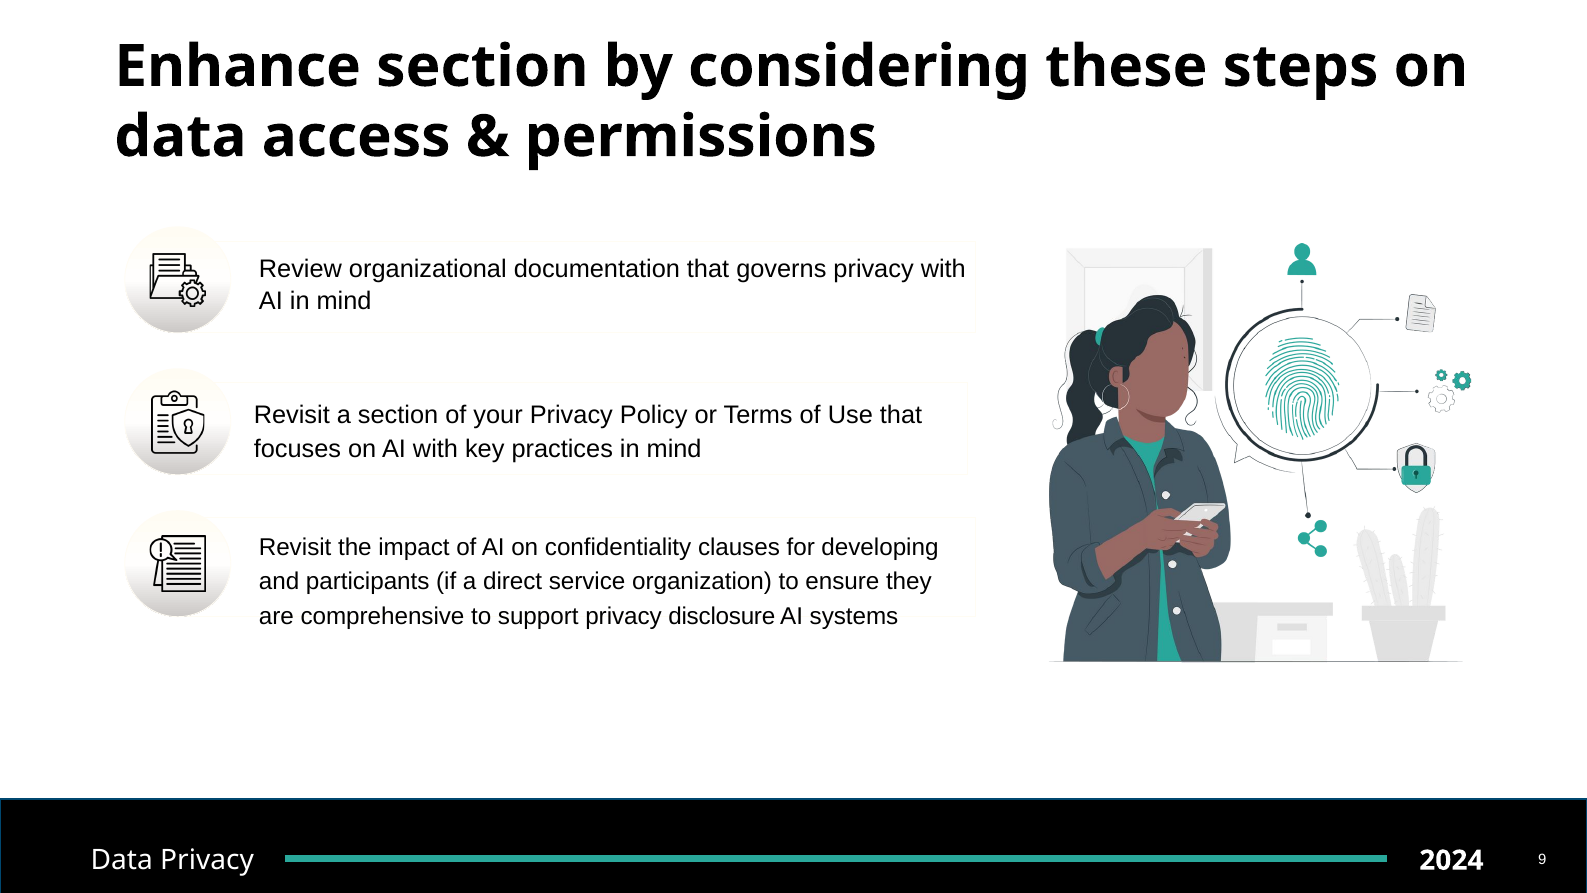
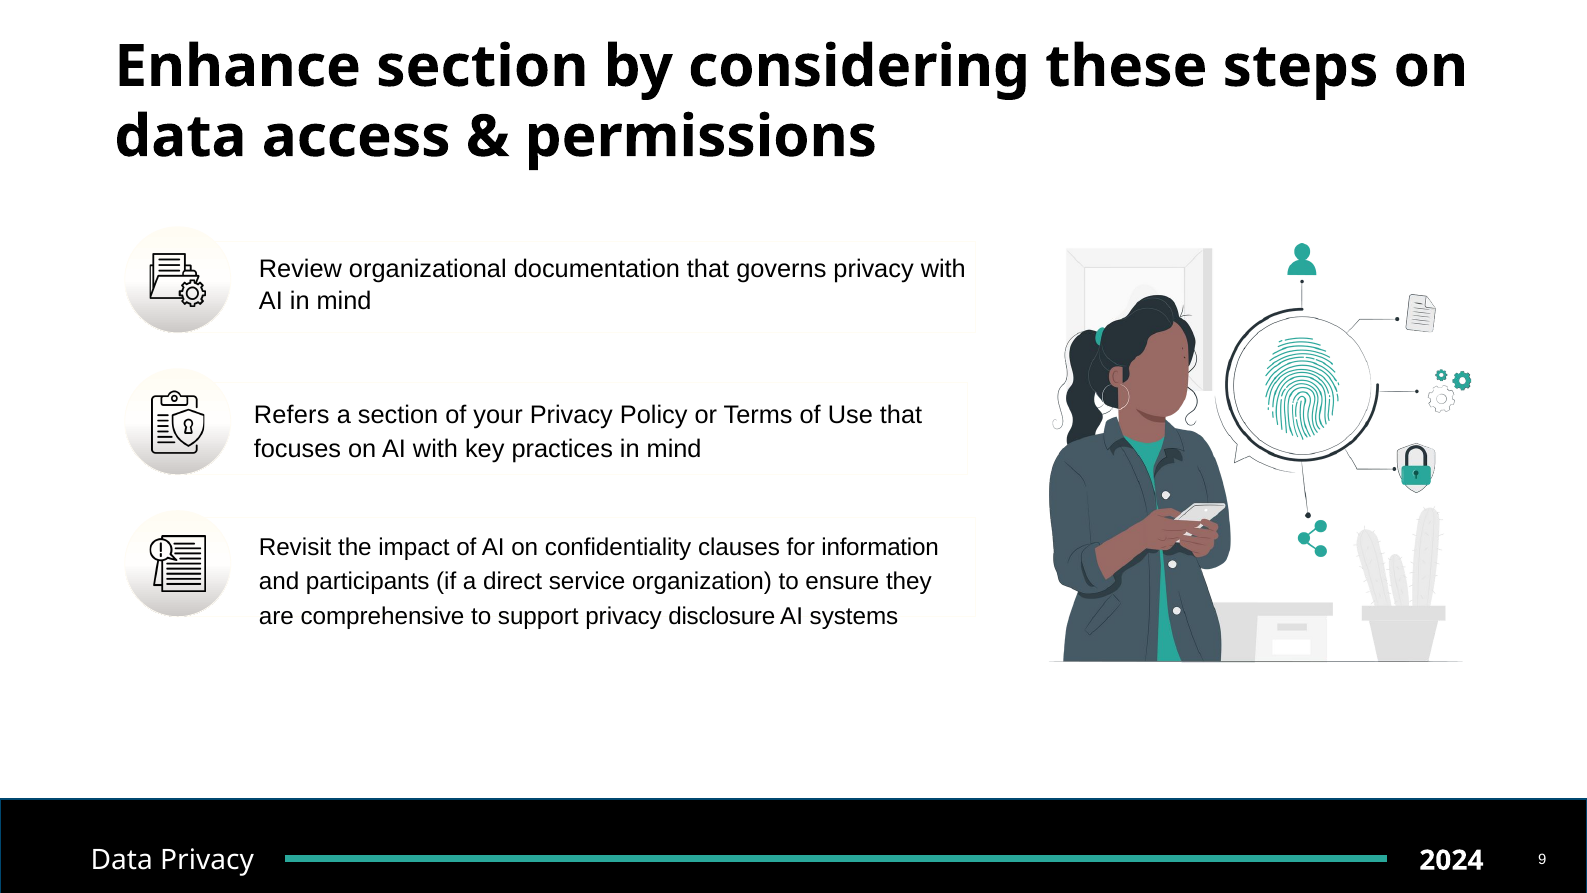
Revisit: Revisit -> Refers (292, 415)
developing: developing -> information (880, 547)
